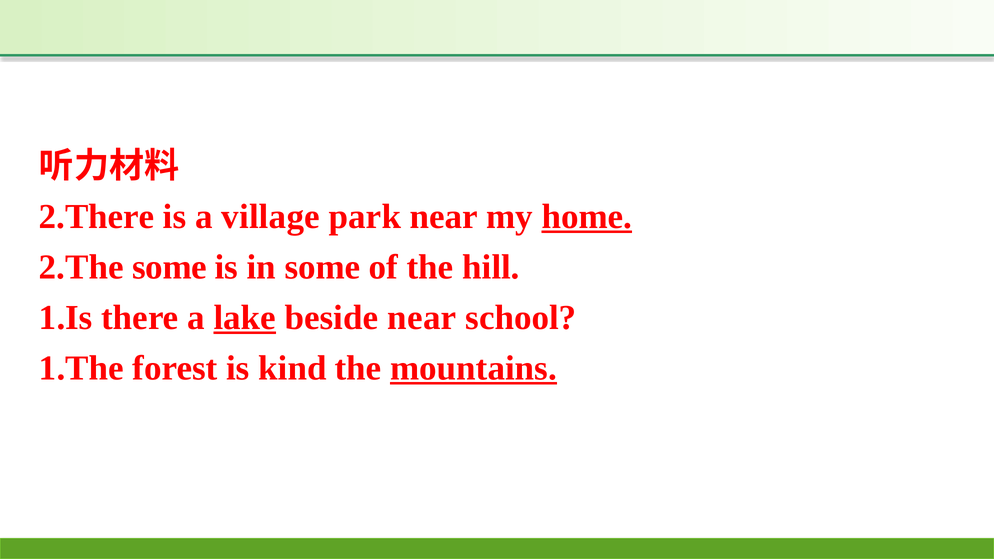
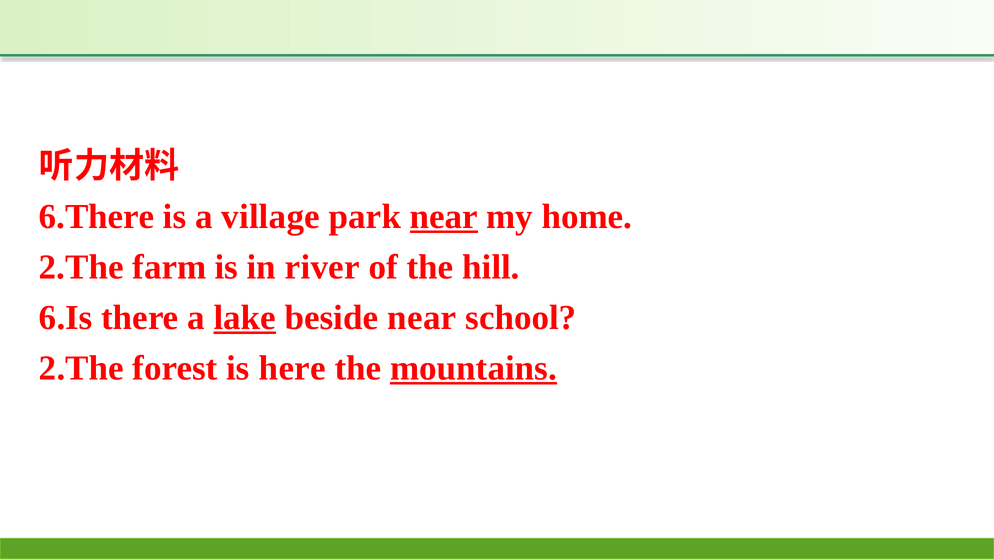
2.There: 2.There -> 6.There (97, 217)
near underline: none -> present (444, 217)
home underline: present -> none (587, 217)
2.The some: some -> farm (169, 267)
in some: some -> river (322, 267)
1.Is: 1.Is -> 6.Is (66, 318)
1.The: 1.The -> 2.The (81, 368)
kind: kind -> here (292, 368)
